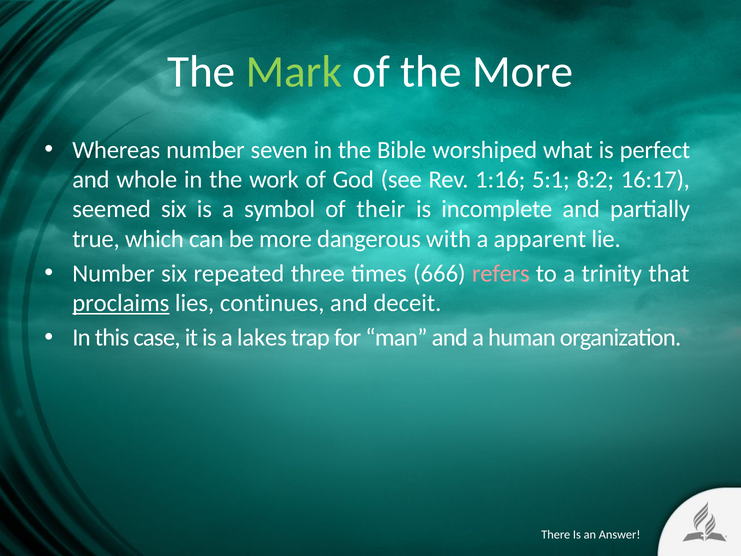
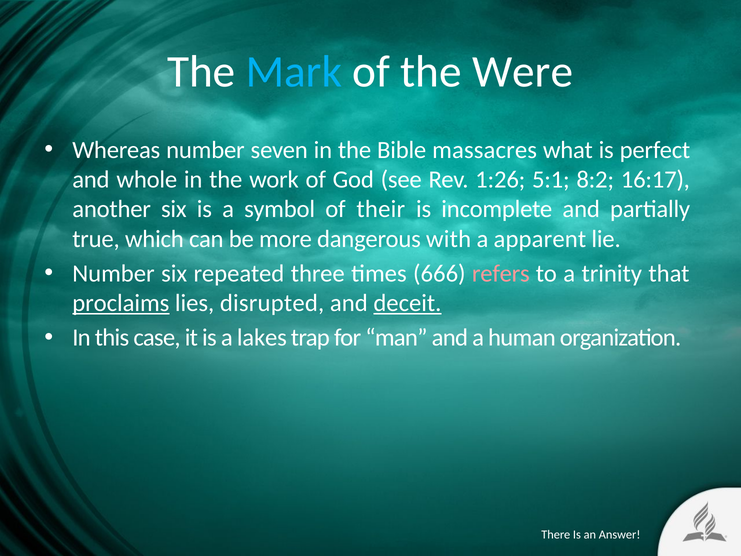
Mark colour: light green -> light blue (294, 72)
the More: More -> Were (523, 72)
worshiped: worshiped -> massacres (485, 150)
1:16: 1:16 -> 1:26 (500, 180)
seemed: seemed -> another (112, 209)
continues: continues -> disrupted (272, 303)
deceit underline: none -> present (407, 303)
